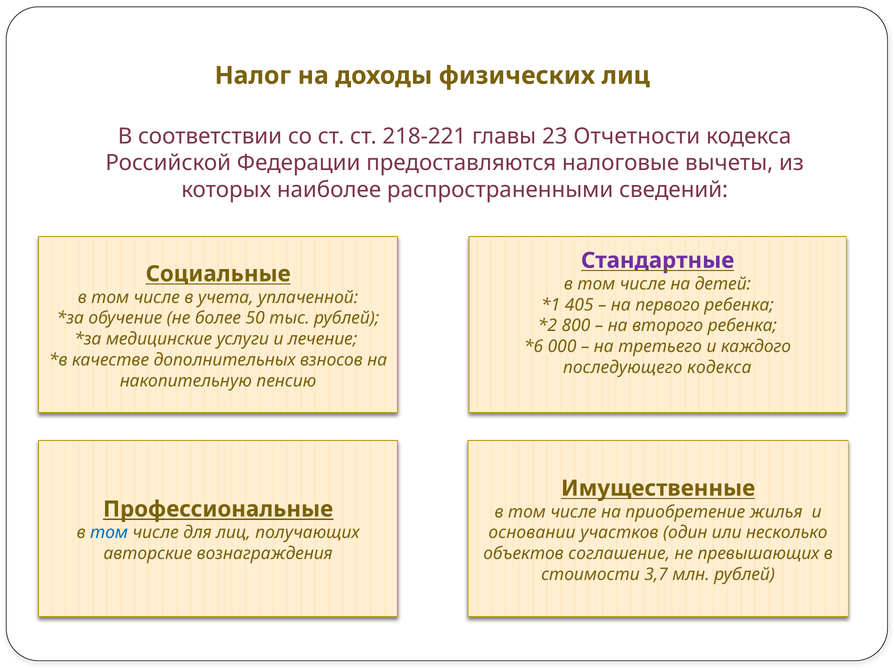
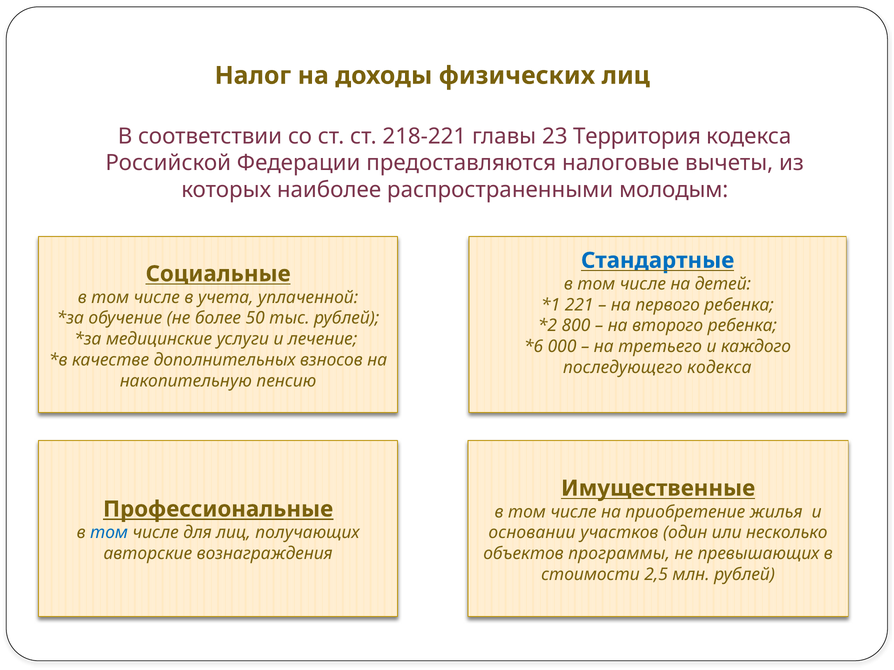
Отчетности: Отчетности -> Территория (637, 136)
сведений: сведений -> молодым (674, 190)
Стандартные colour: purple -> blue (658, 261)
405: 405 -> 221 (579, 305)
соглашение: соглашение -> программы (619, 554)
3,7: 3,7 -> 2,5 (656, 575)
